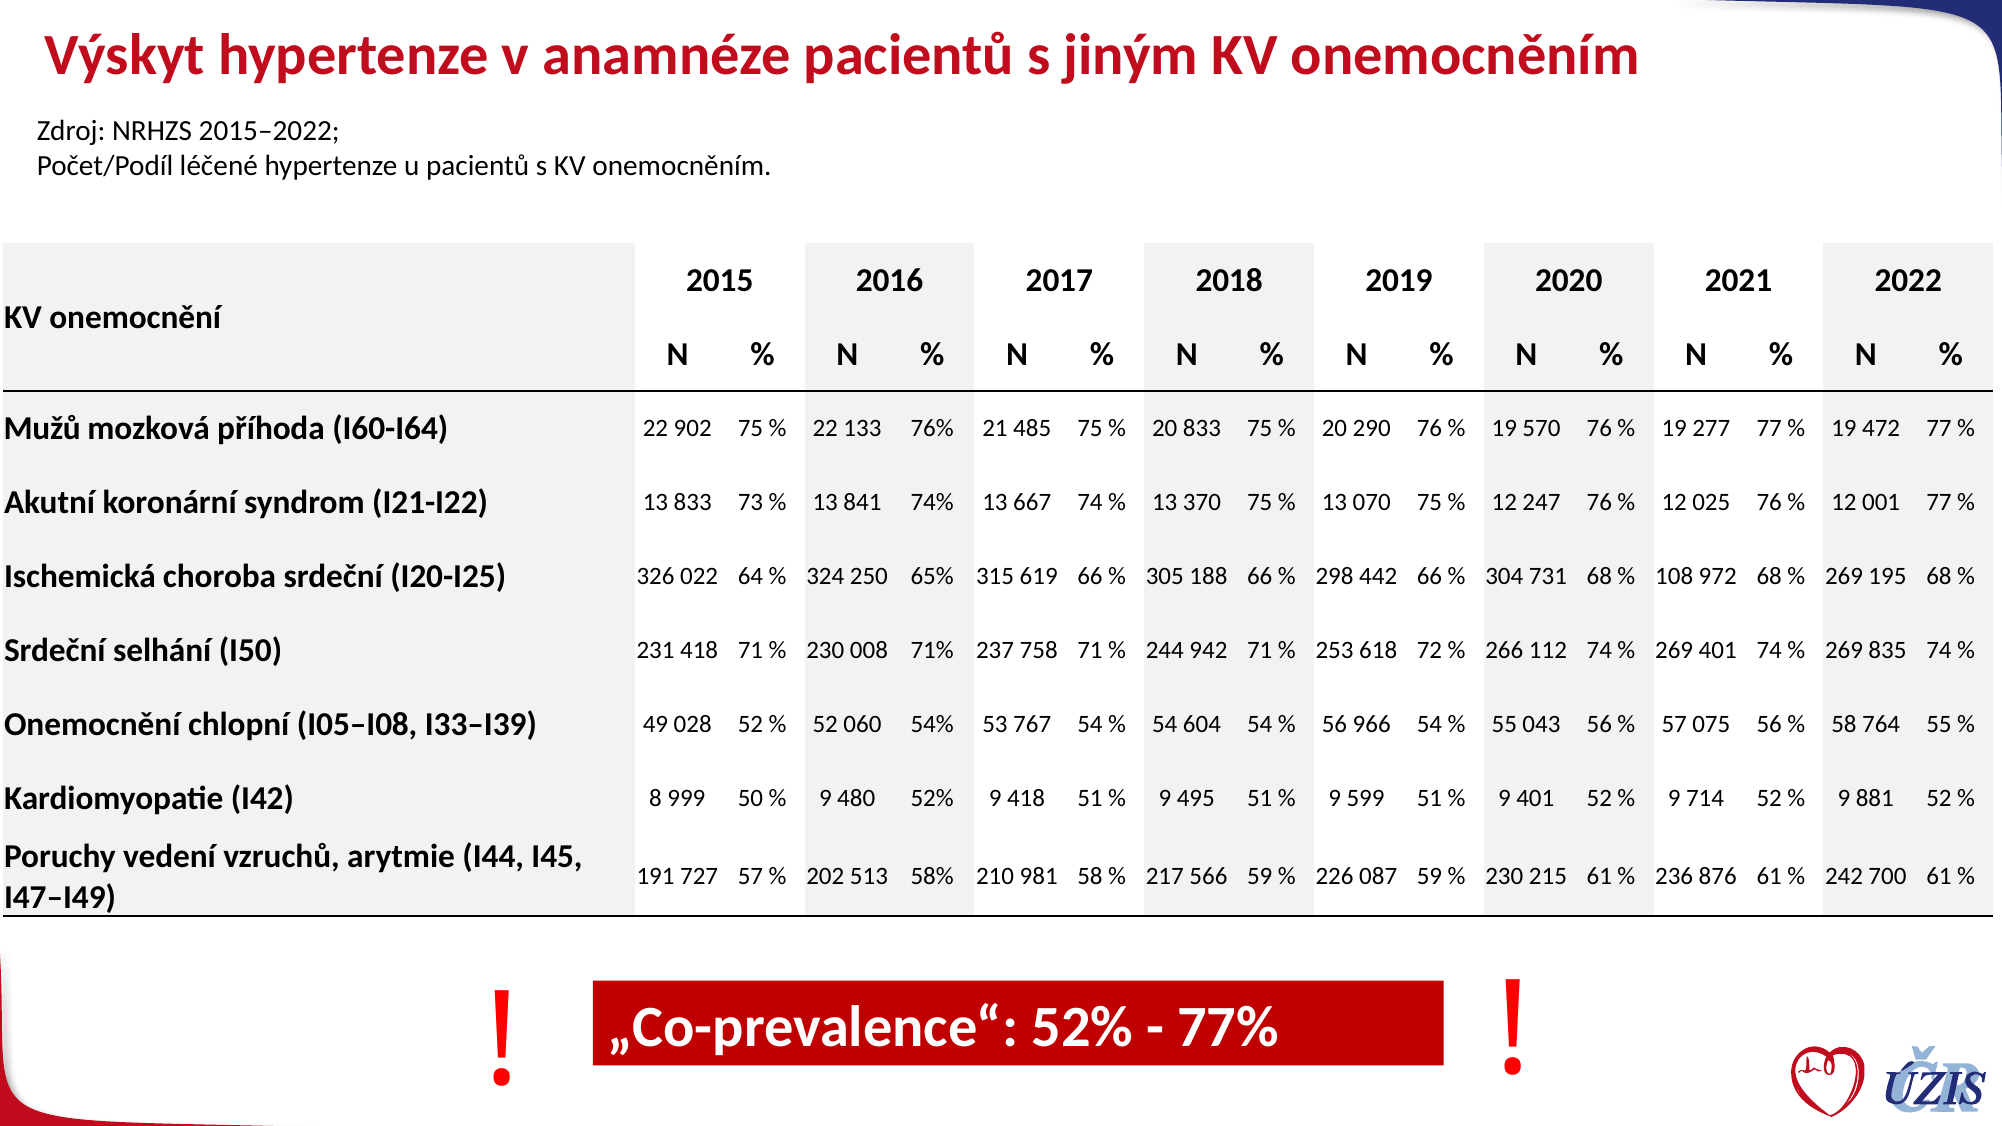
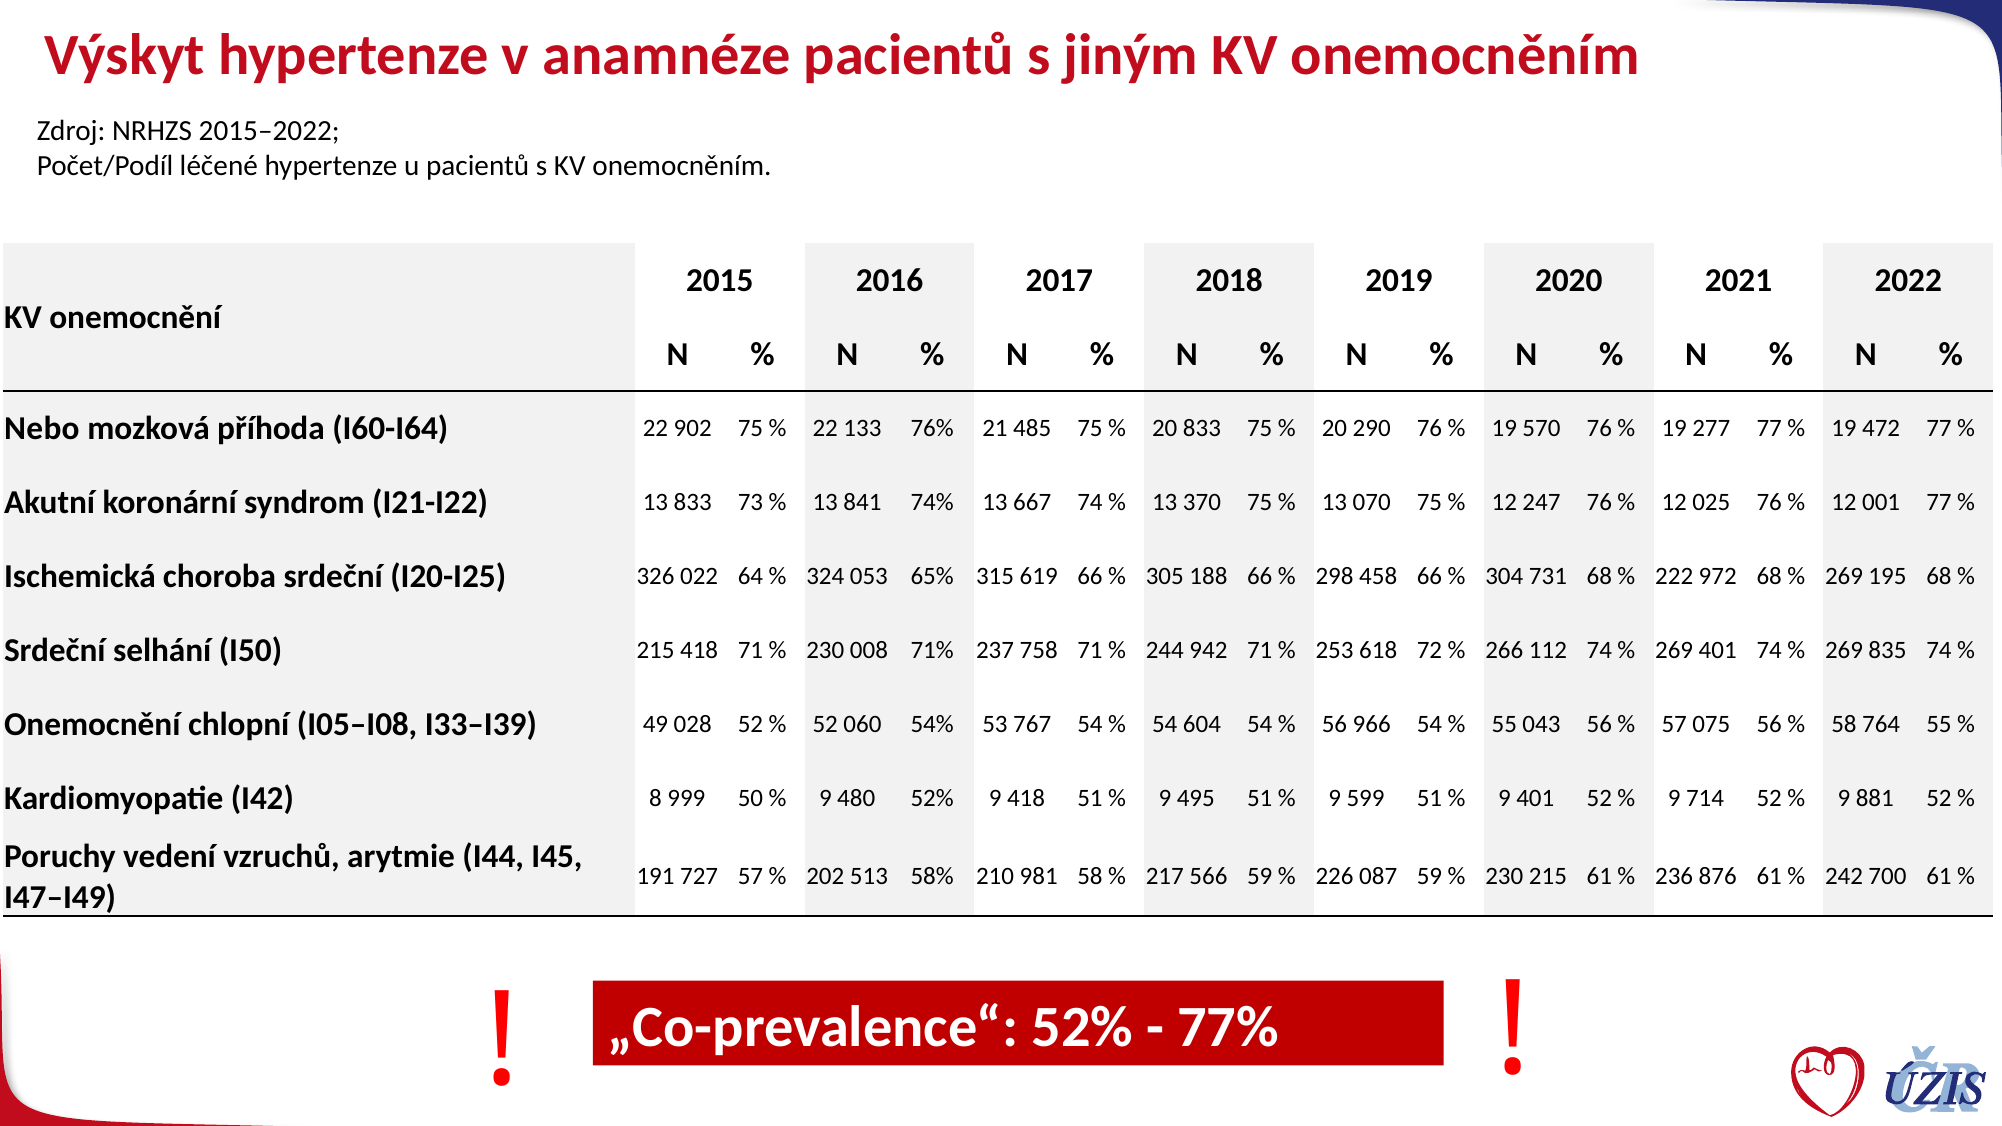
Mužů: Mužů -> Nebo (42, 429)
250: 250 -> 053 (869, 576)
442: 442 -> 458 (1378, 576)
108: 108 -> 222 (1674, 576)
I50 231: 231 -> 215 (656, 651)
